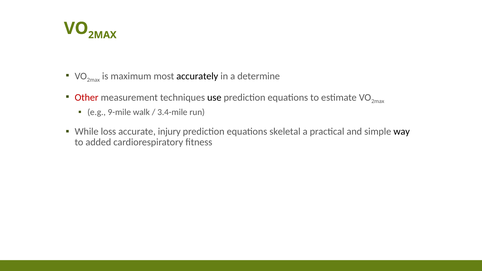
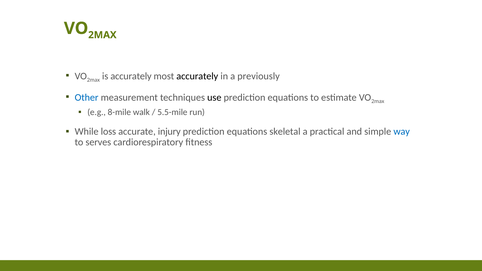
is maximum: maximum -> accurately (131, 76)
determine: determine -> previously (259, 76)
Other colour: red -> blue (87, 98)
9-mile: 9-mile -> 8-mile (119, 112)
3.4-mile: 3.4-mile -> 5.5-mile (172, 112)
way colour: black -> blue (402, 131)
added: added -> serves (98, 142)
